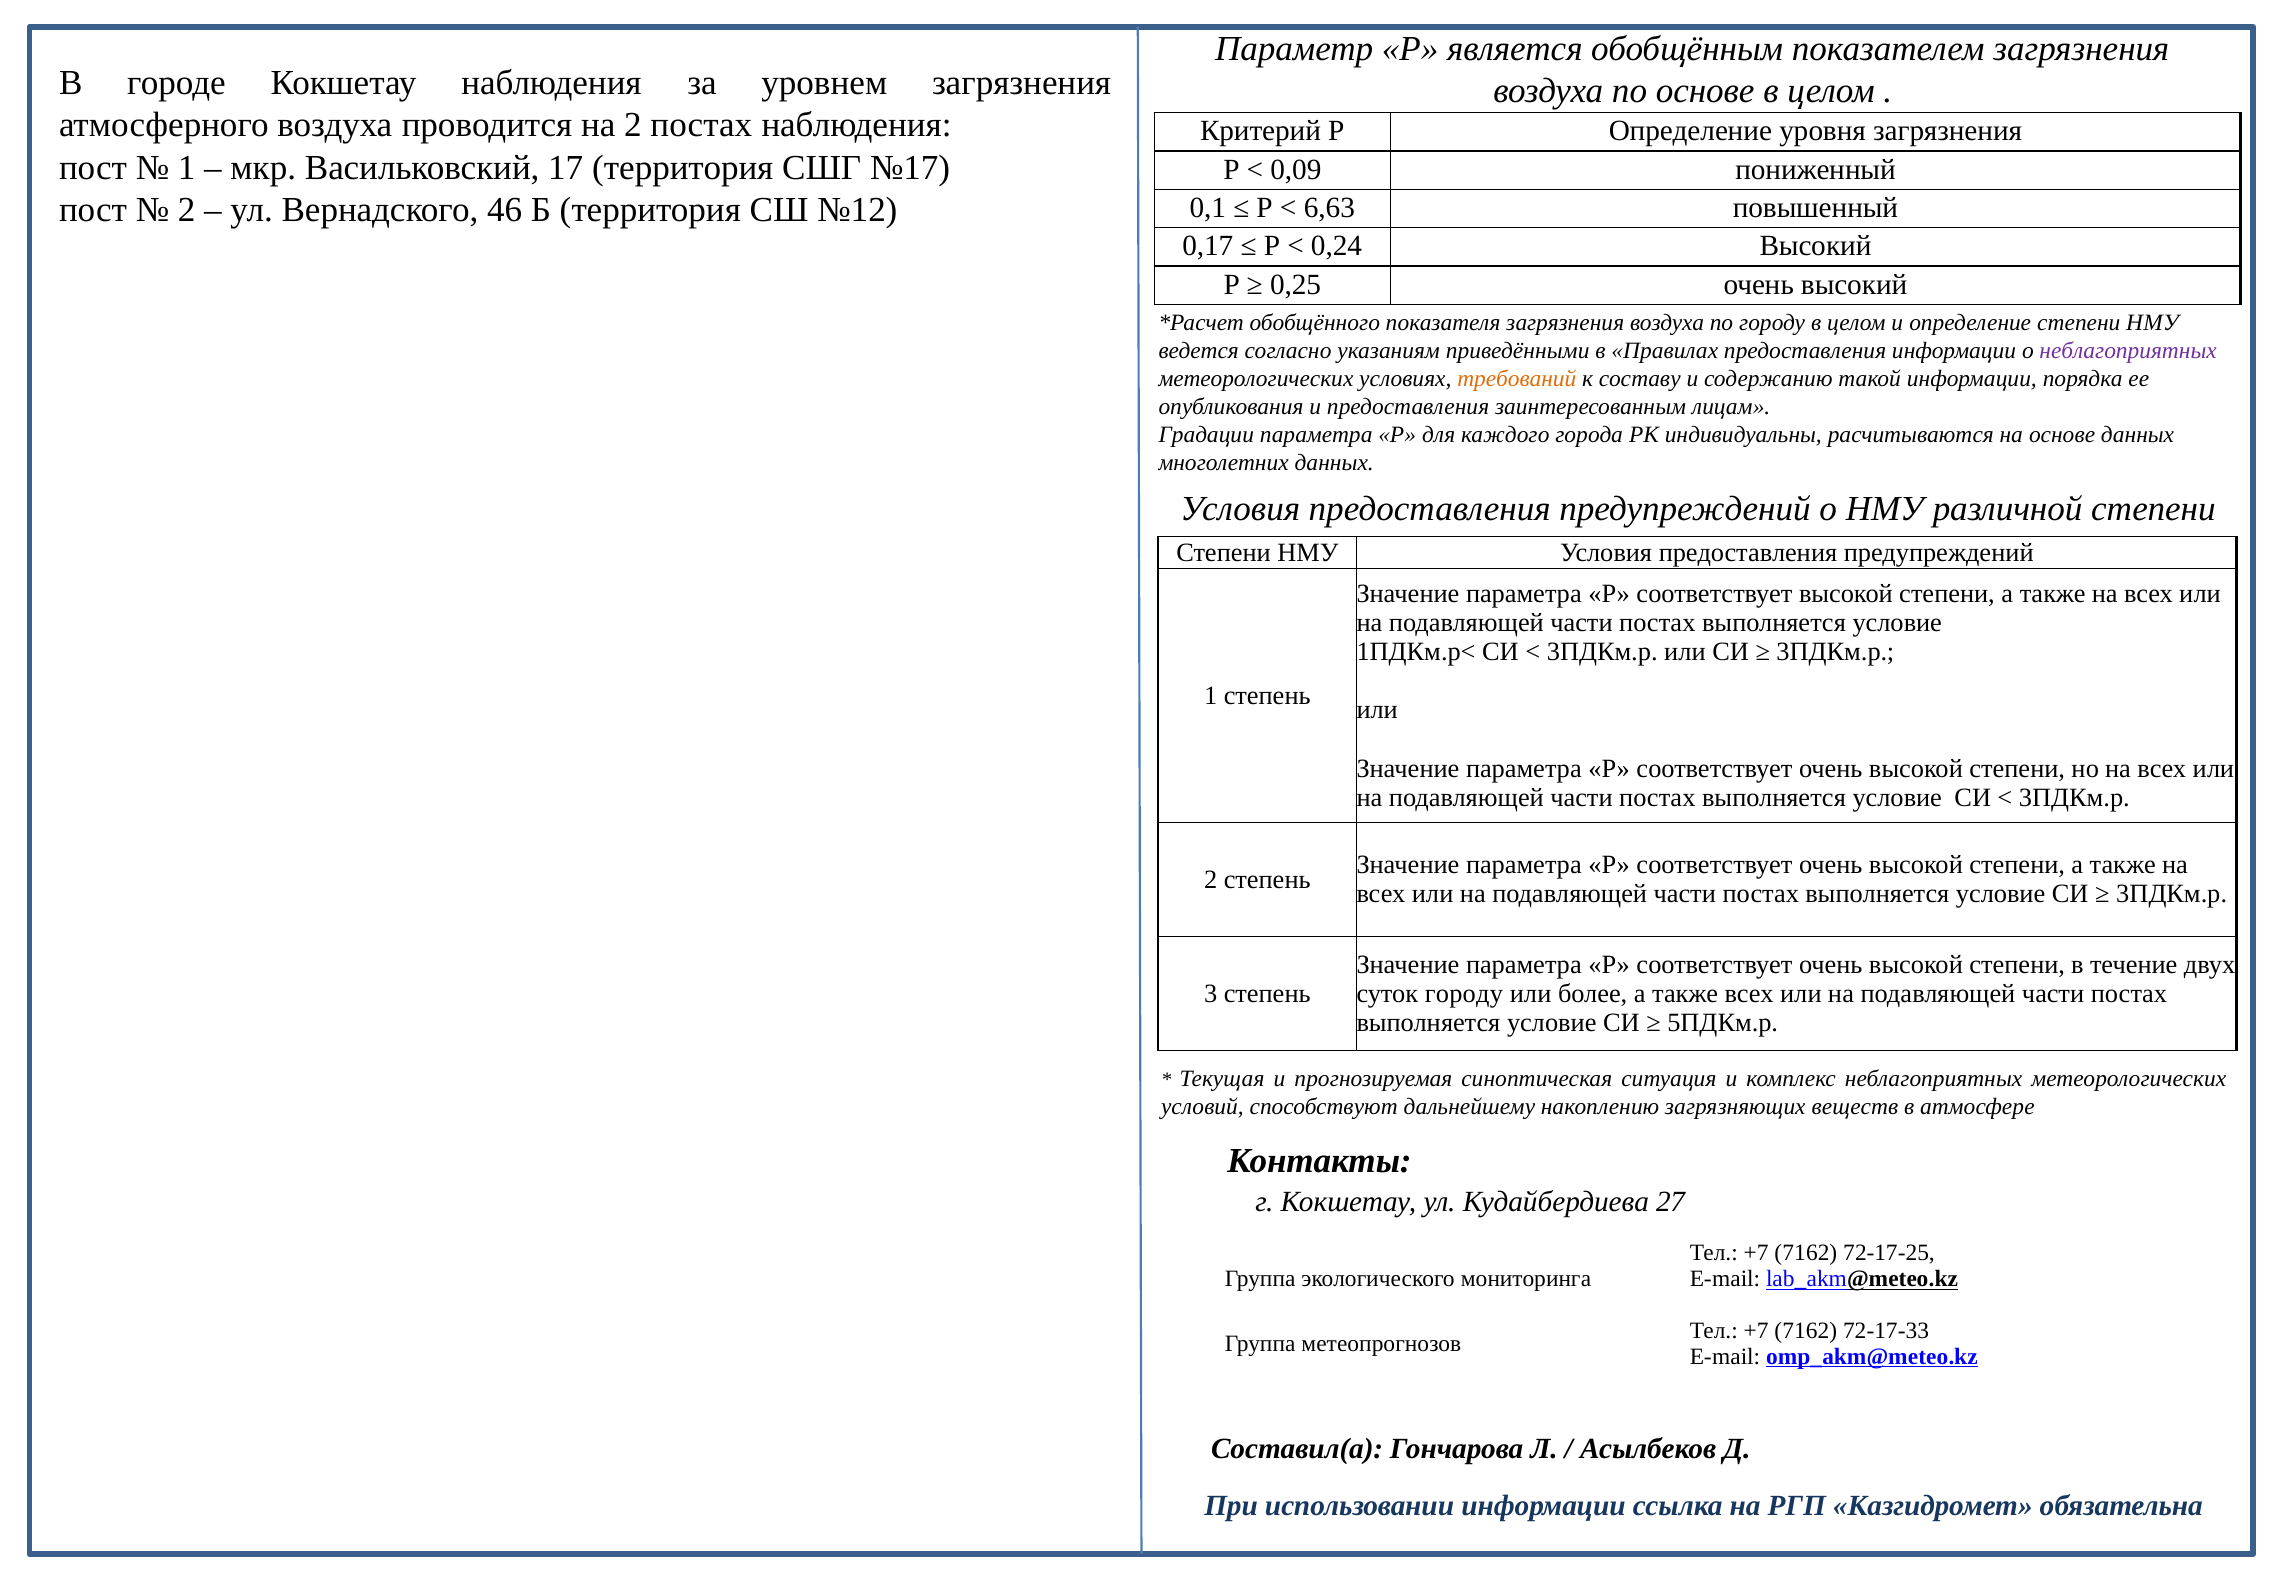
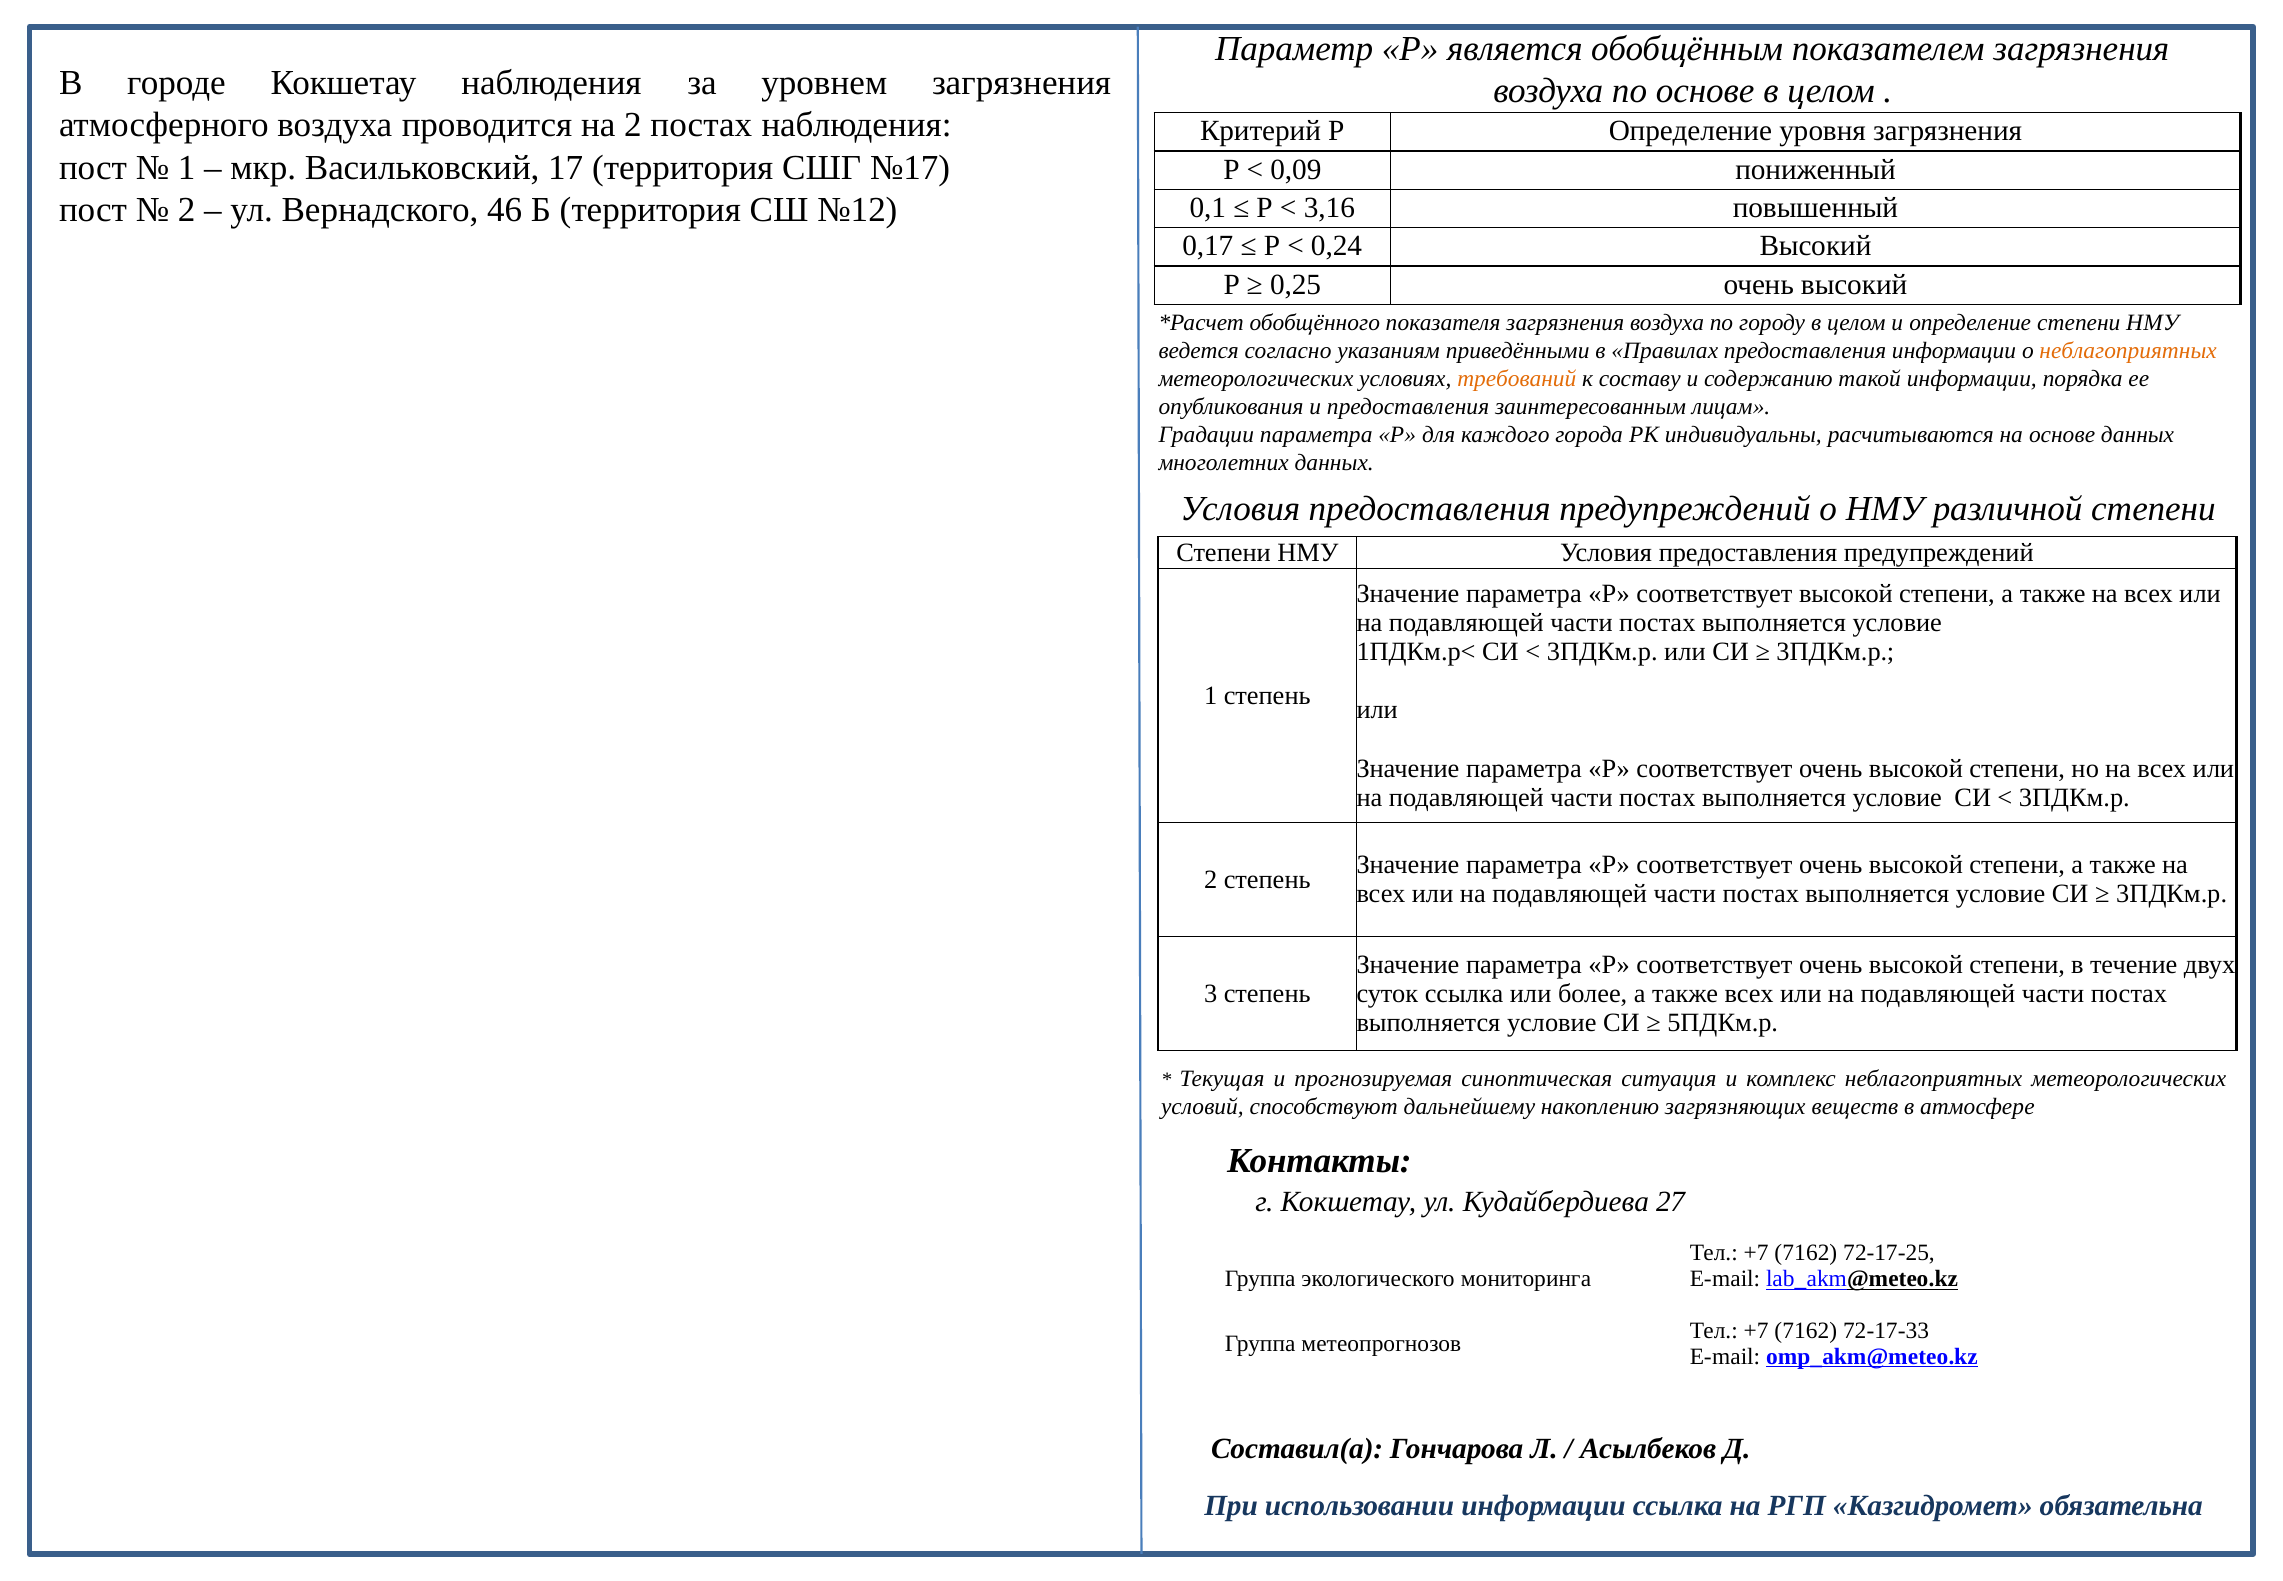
6,63: 6,63 -> 3,16 (1329, 208)
неблагоприятных colour: purple -> orange (2128, 351)
суток городу: городу -> ссылка (1464, 993)
